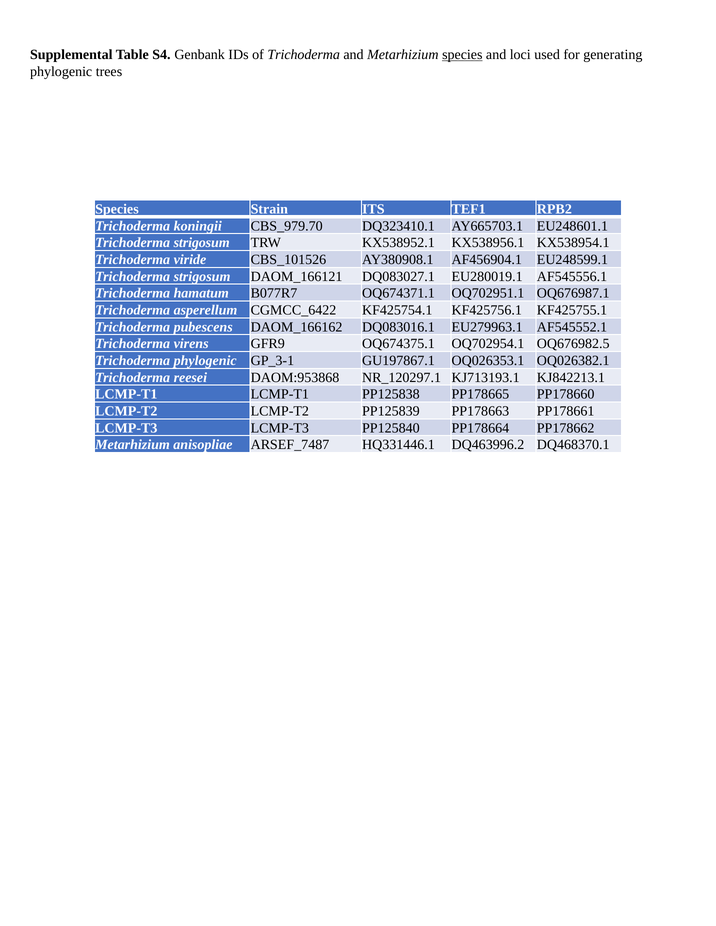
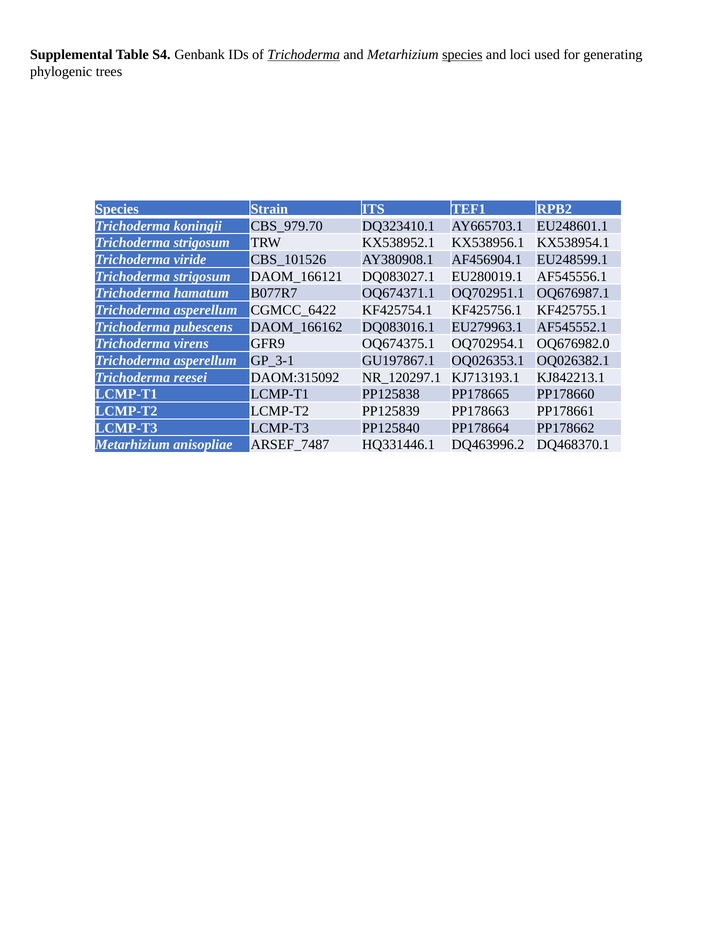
Trichoderma underline: none -> present (304, 55)
OQ676982.5: OQ676982.5 -> OQ676982.0 (573, 344)
phylogenic: phylogenic -> asperellum (205, 361)
DAOM:953868: DAOM:953868 -> DAOM:315092 (295, 378)
